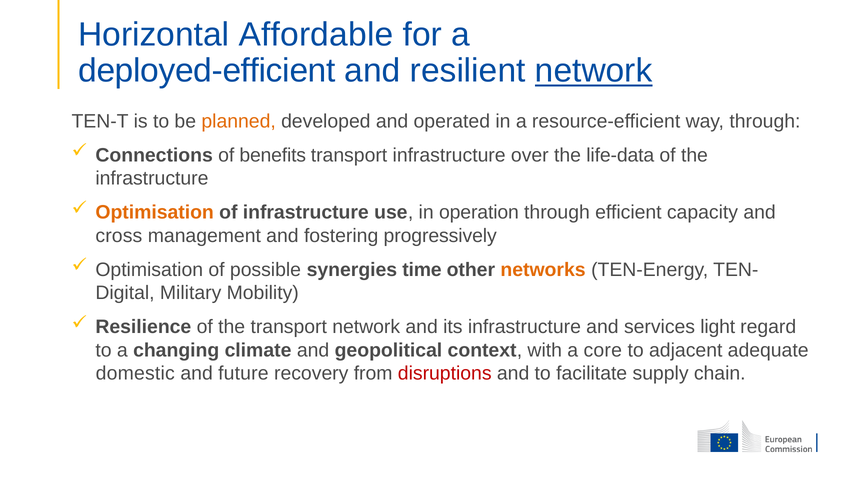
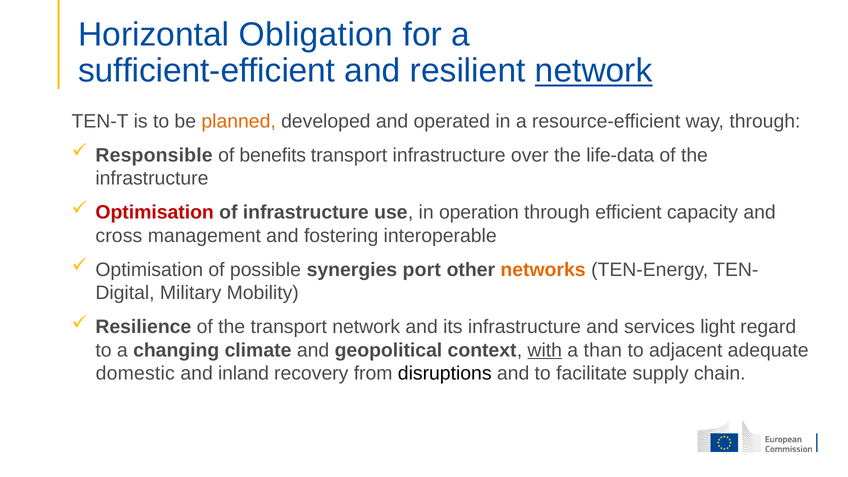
Affordable: Affordable -> Obligation (316, 35)
deployed-efficient: deployed-efficient -> sufficient-efficient (207, 71)
Connections: Connections -> Responsible (154, 155)
Optimisation colour: orange -> red (155, 212)
progressively: progressively -> interoperable (440, 236)
time: time -> port (422, 270)
with underline: none -> present (545, 350)
core: core -> than (603, 350)
future: future -> inland (244, 374)
disruptions colour: red -> black (445, 374)
